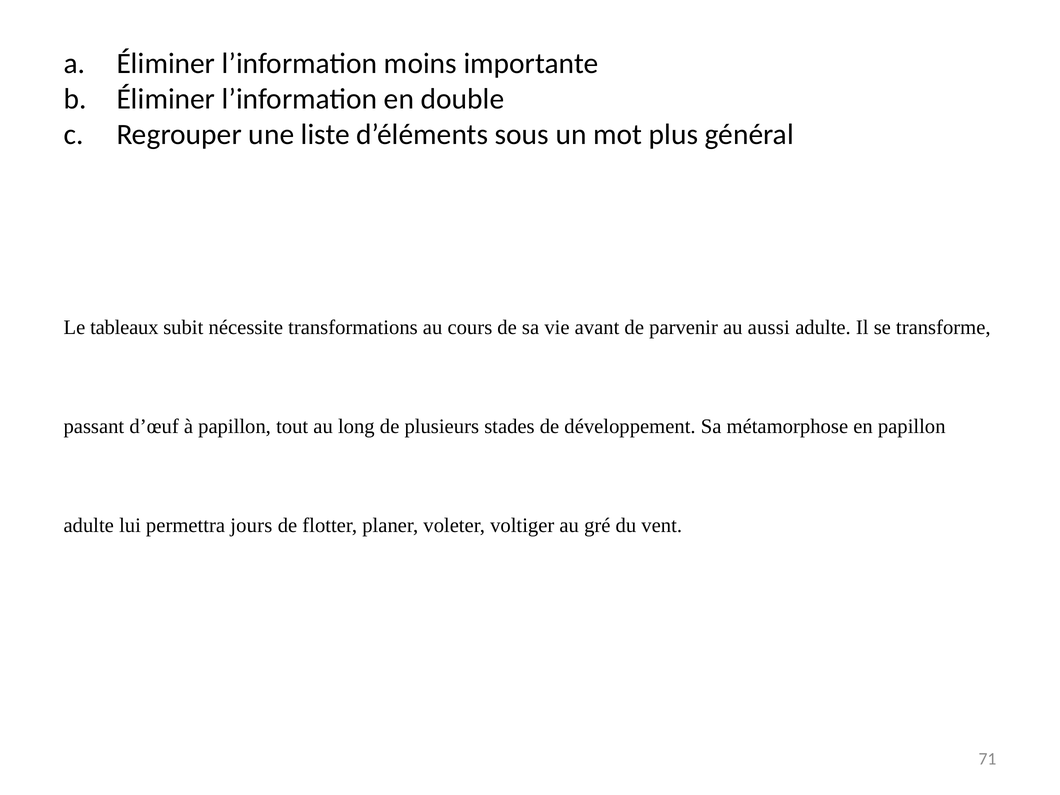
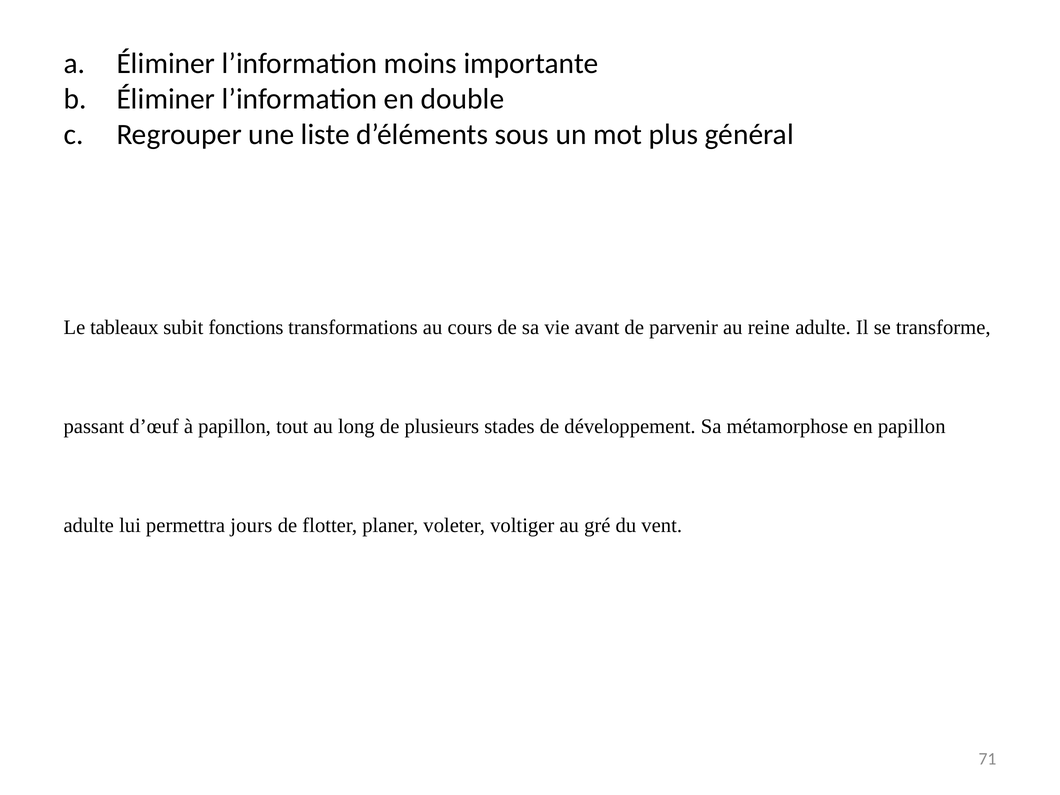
nécessite: nécessite -> fonctions (246, 328)
aussi: aussi -> reine (769, 328)
